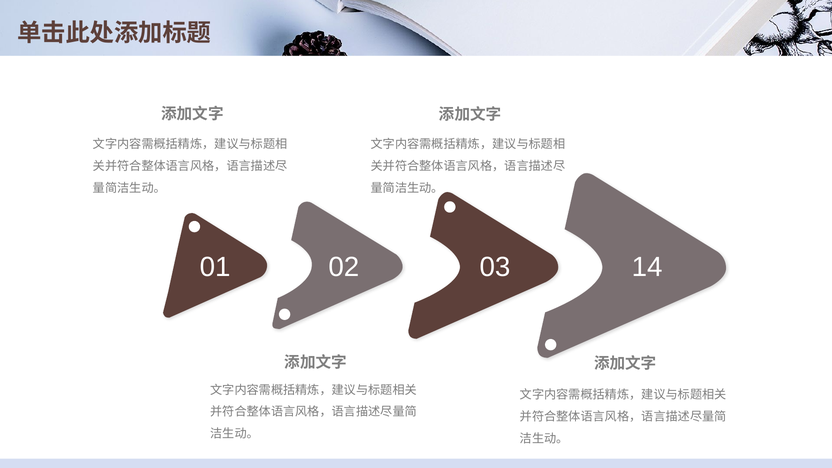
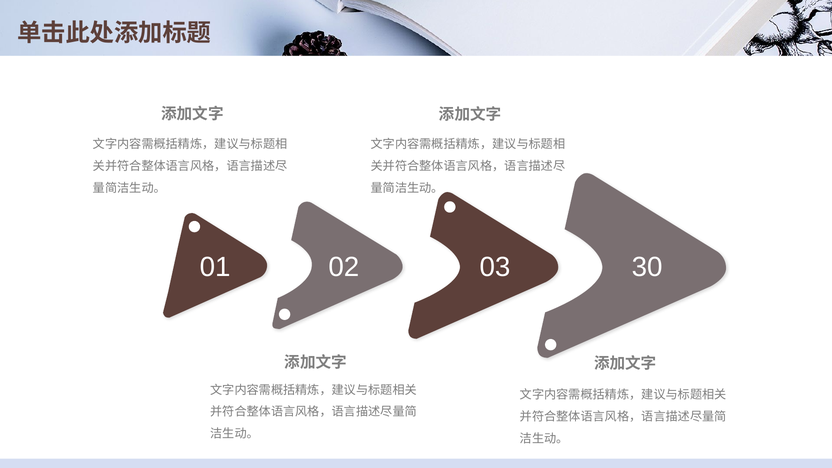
14: 14 -> 30 (647, 267)
